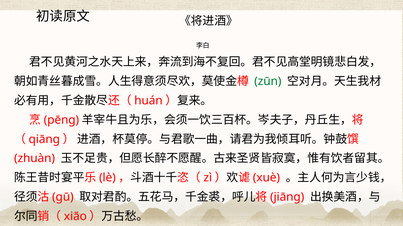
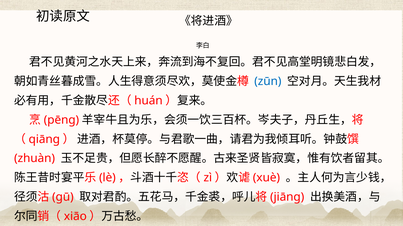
zūn colour: green -> blue (268, 82)
